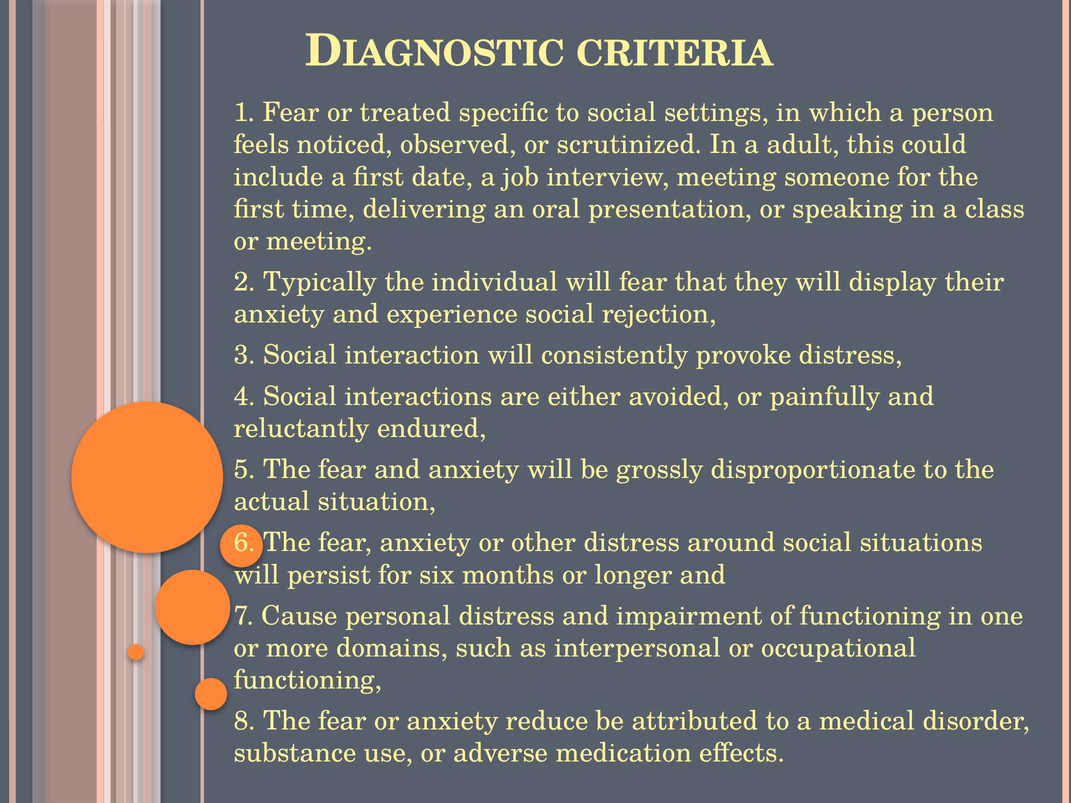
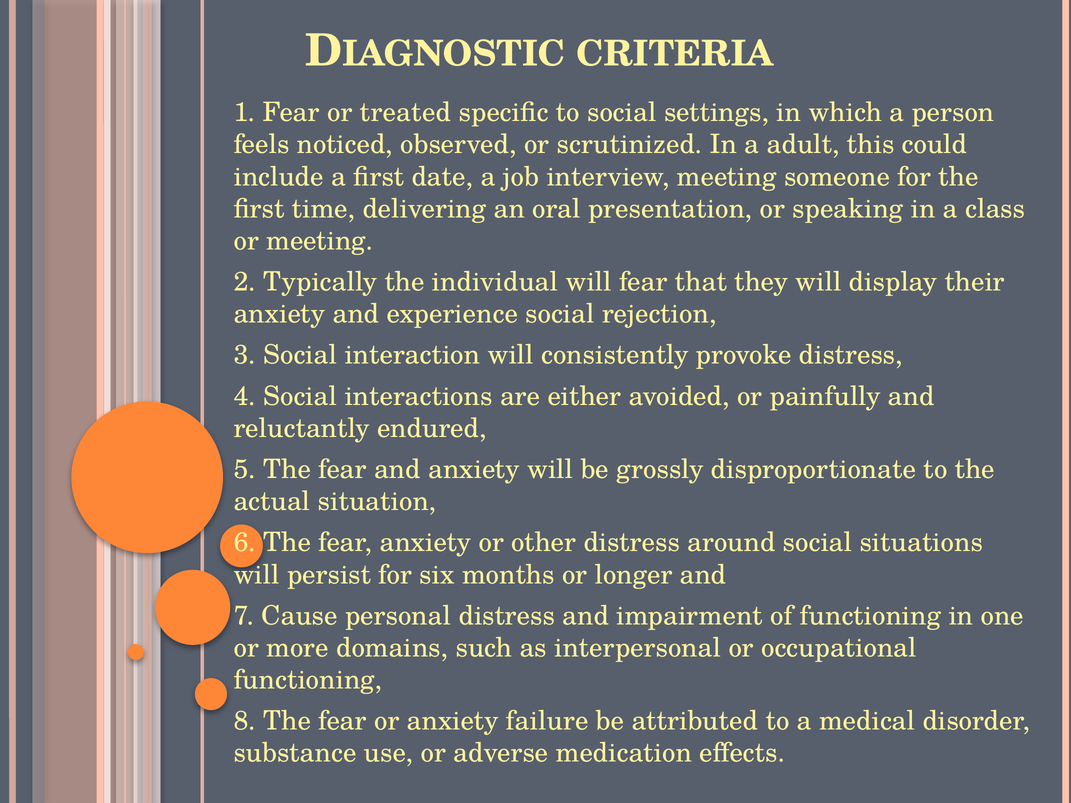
reduce: reduce -> failure (547, 721)
